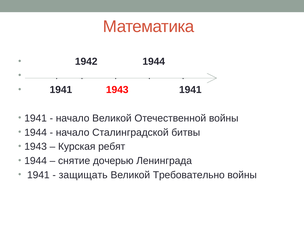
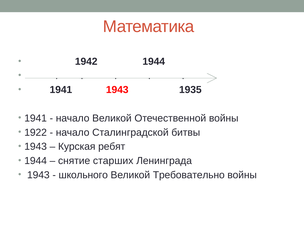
1943 1941: 1941 -> 1935 (190, 90)
1944: 1944 -> 1922 (36, 132)
дочерью: дочерью -> старших (113, 161)
1941: 1941 -> 1943 (38, 175)
защищать: защищать -> школьного (83, 175)
